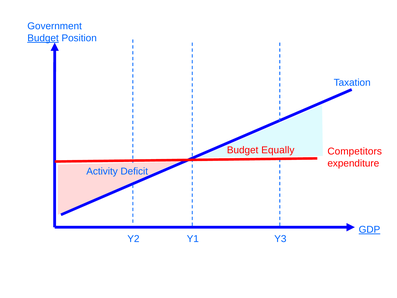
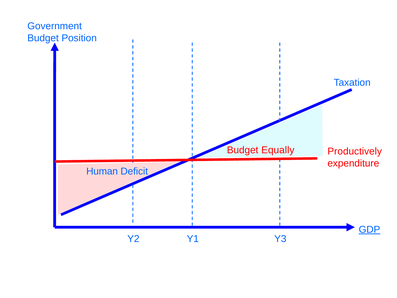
Budget underline: present -> none (43, 38)
Competitors: Competitors -> Productively (355, 151)
Activity: Activity -> Human (102, 171)
